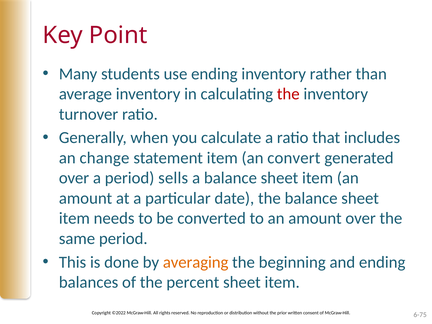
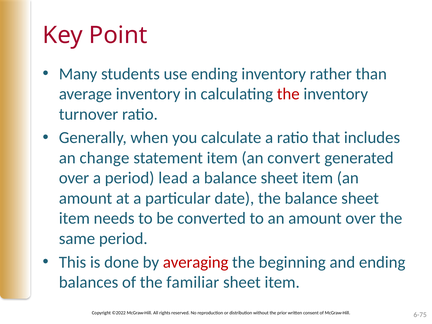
sells: sells -> lead (173, 178)
averaging colour: orange -> red (196, 262)
percent: percent -> familiar (193, 282)
